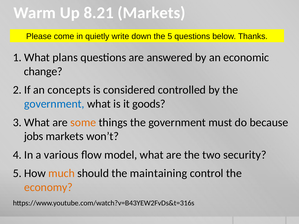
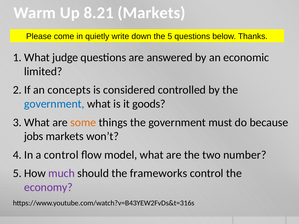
plans: plans -> judge (65, 58)
change: change -> limited (43, 71)
a various: various -> control (61, 155)
security: security -> number (245, 155)
much colour: orange -> purple (62, 174)
maintaining: maintaining -> frameworks (159, 174)
economy colour: orange -> purple (48, 187)
